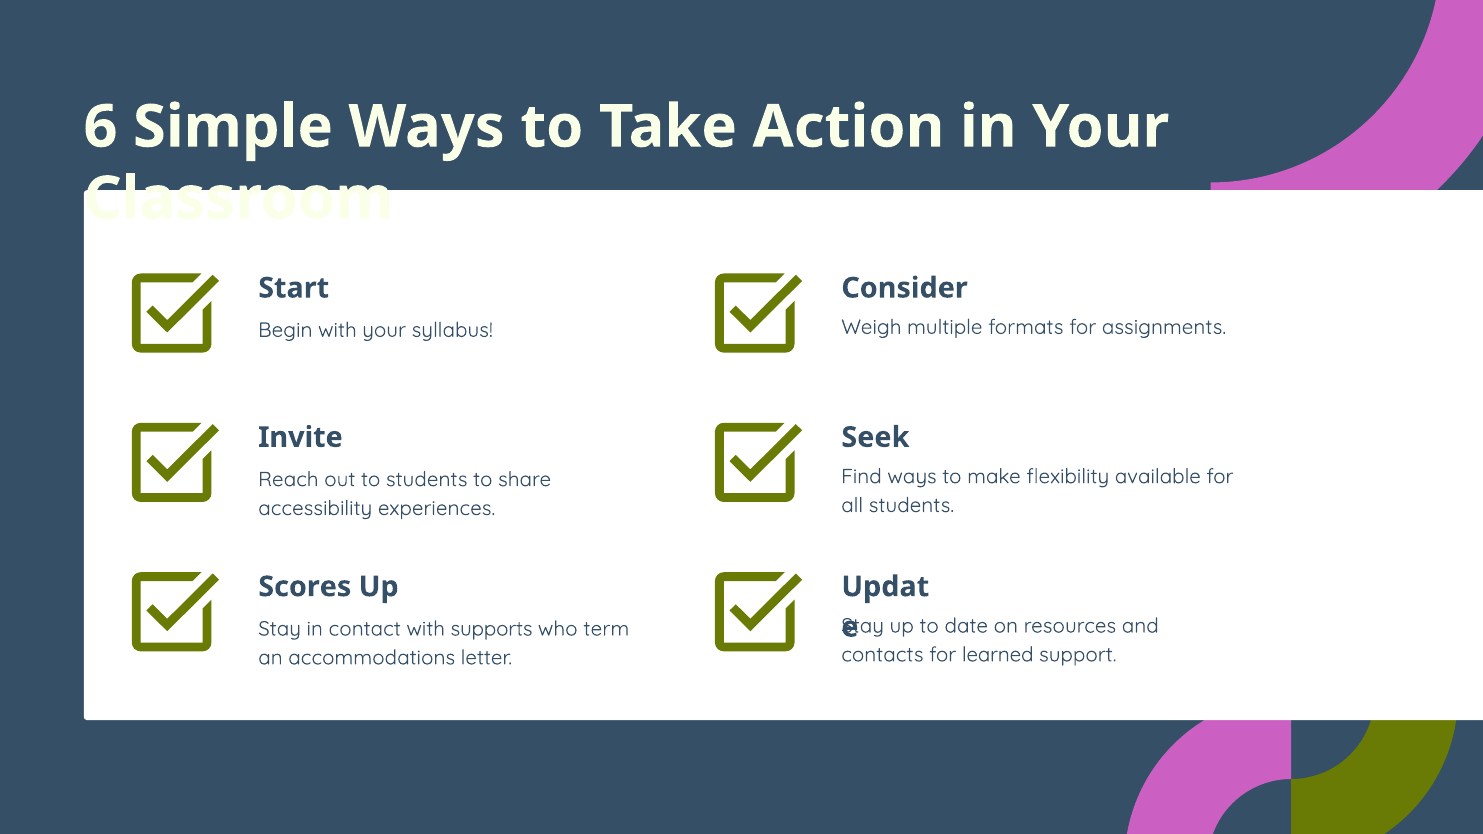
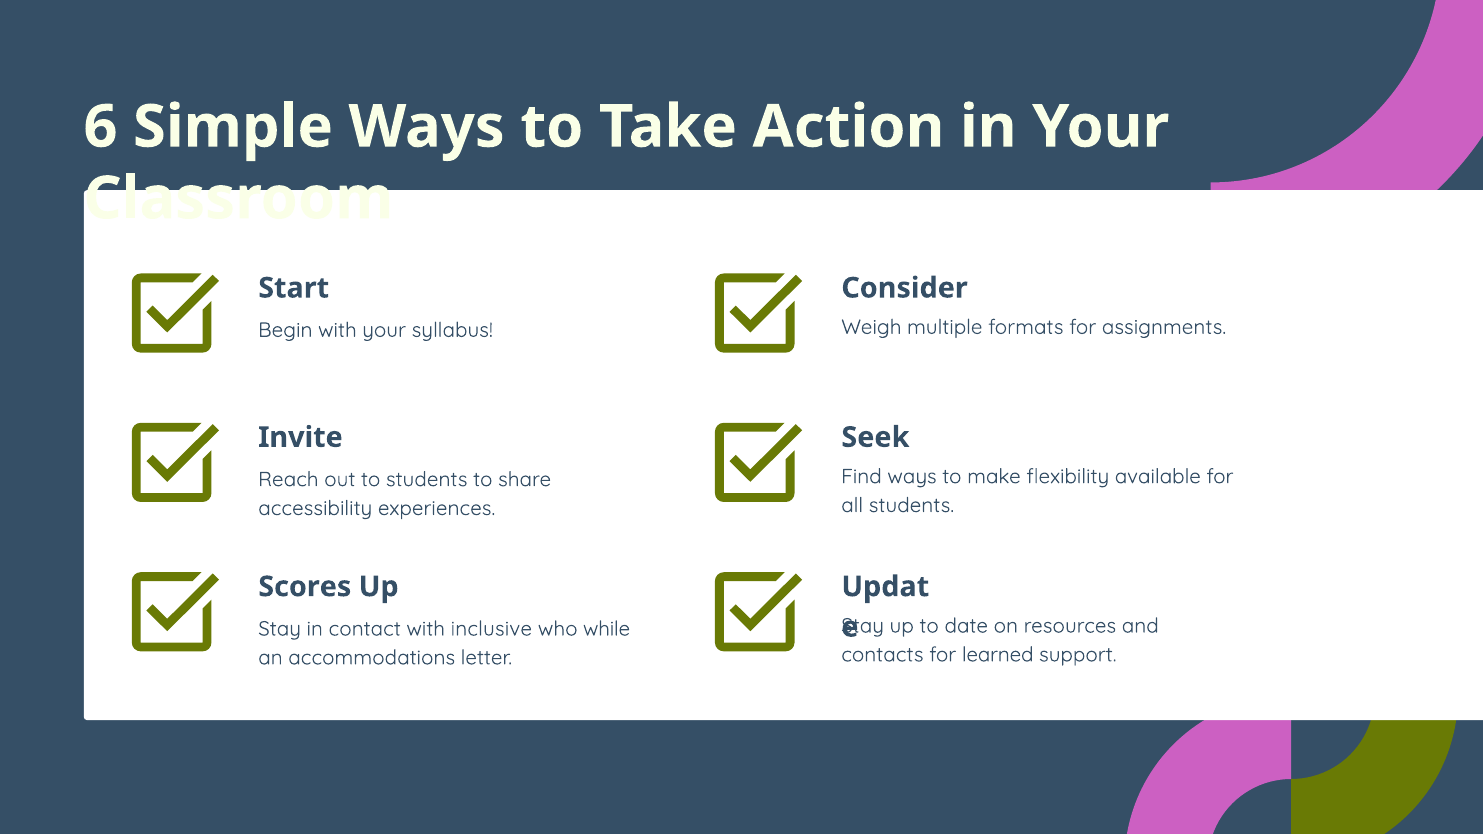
supports: supports -> inclusive (491, 629)
term: term -> while (607, 629)
